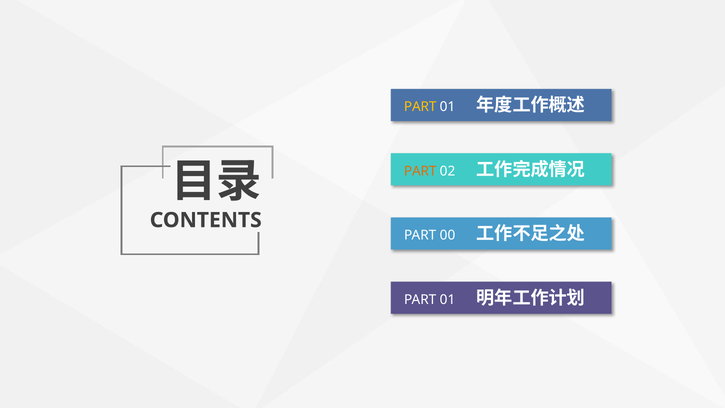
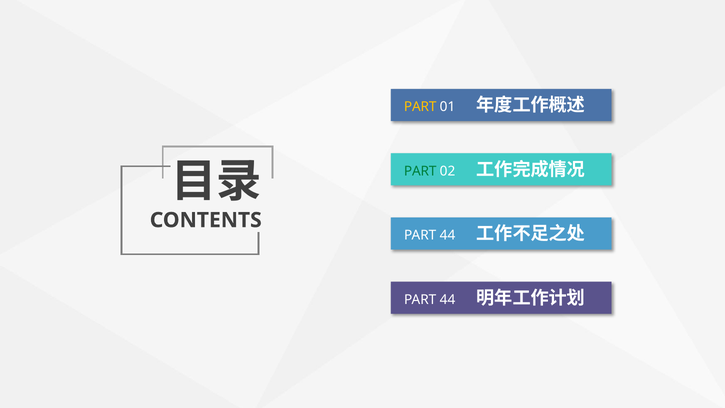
PART colour: orange -> green (420, 171)
00: 00 -> 44 (448, 235)
01: 01 -> 44 (448, 299)
